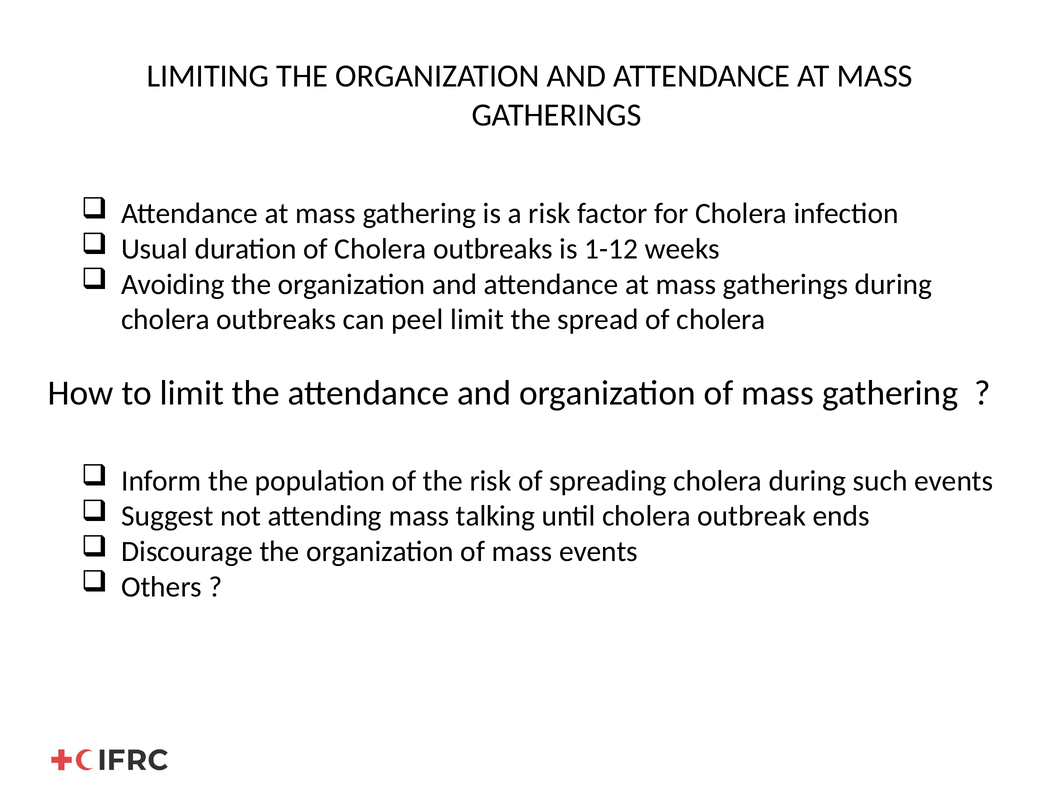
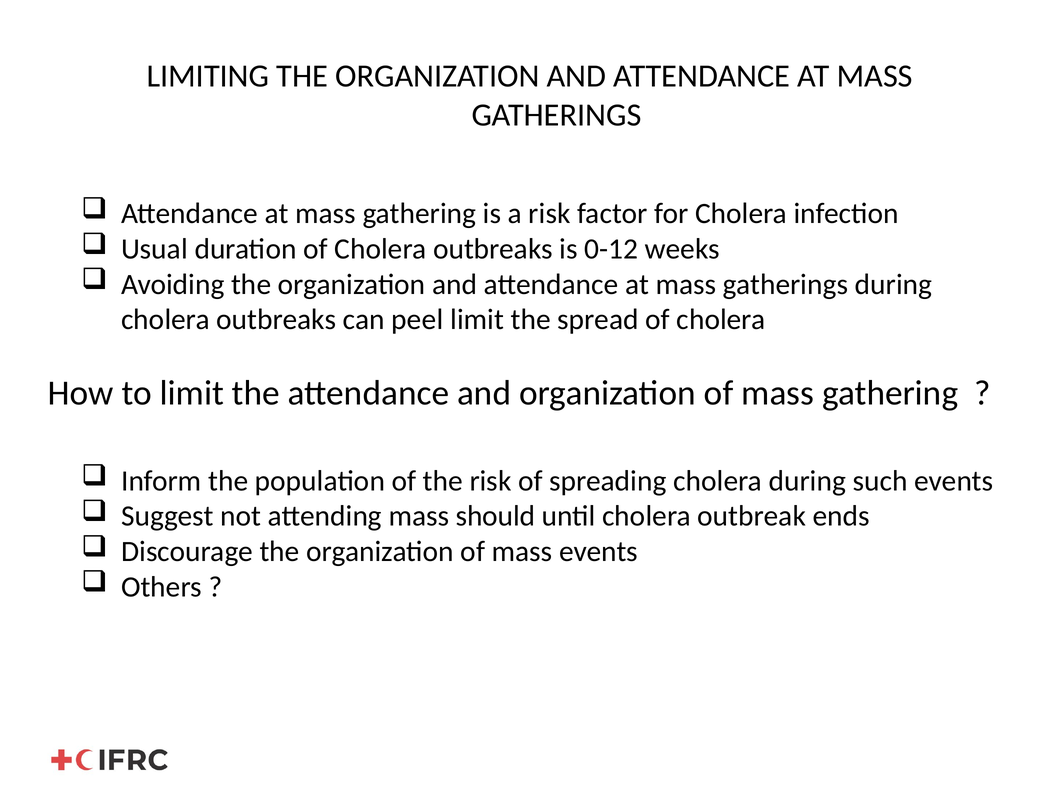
1-12: 1-12 -> 0-12 (611, 249)
talking: talking -> should (496, 516)
